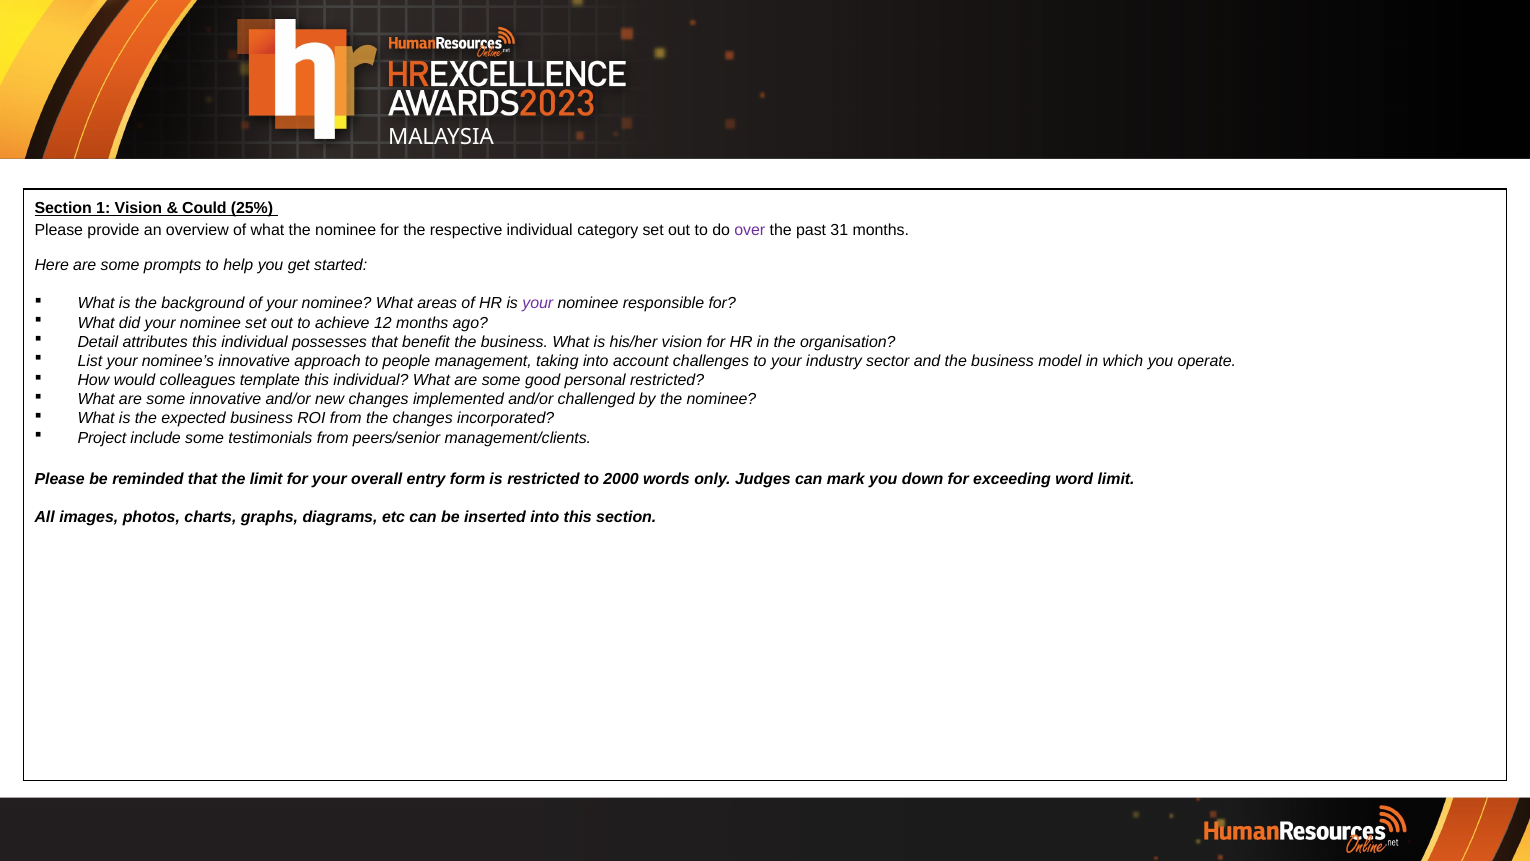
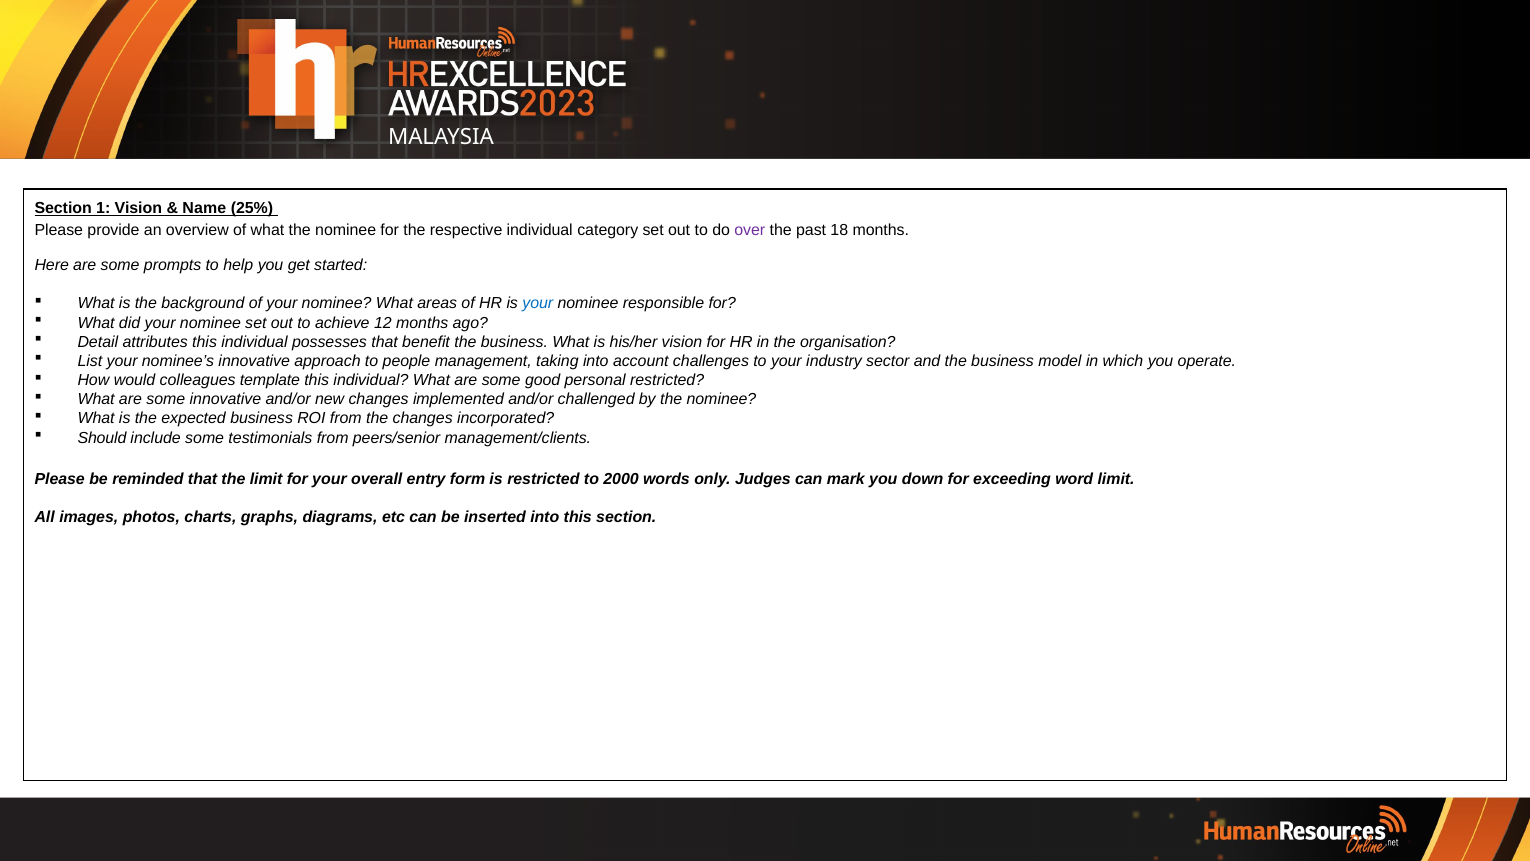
Could: Could -> Name (204, 208)
31: 31 -> 18 (839, 230)
your colour: purple -> blue (538, 304)
Project: Project -> Should (102, 438)
